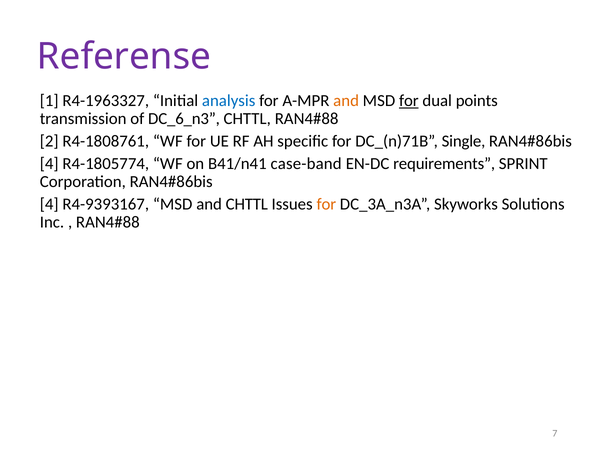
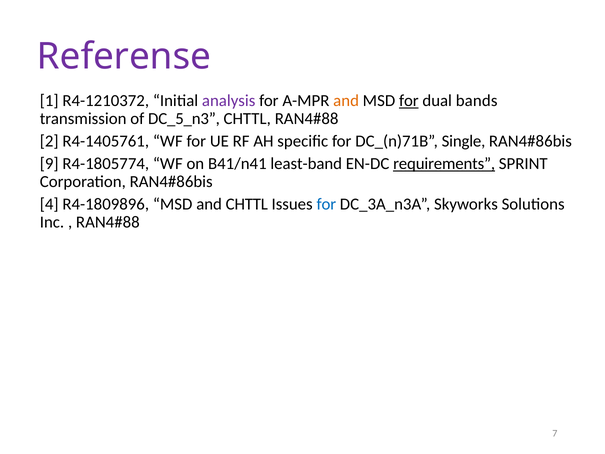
R4-1963327: R4-1963327 -> R4-1210372 (106, 101)
analysis colour: blue -> purple (229, 101)
points: points -> bands (477, 101)
DC_6_n3: DC_6_n3 -> DC_5_n3 (184, 119)
R4-1808761: R4-1808761 -> R4-1405761 (106, 141)
4: 4 -> 9 (49, 164)
case-band: case-band -> least-band (306, 164)
requirements underline: none -> present (444, 164)
R4-9393167: R4-9393167 -> R4-1809896 (106, 204)
for colour: orange -> blue (326, 204)
